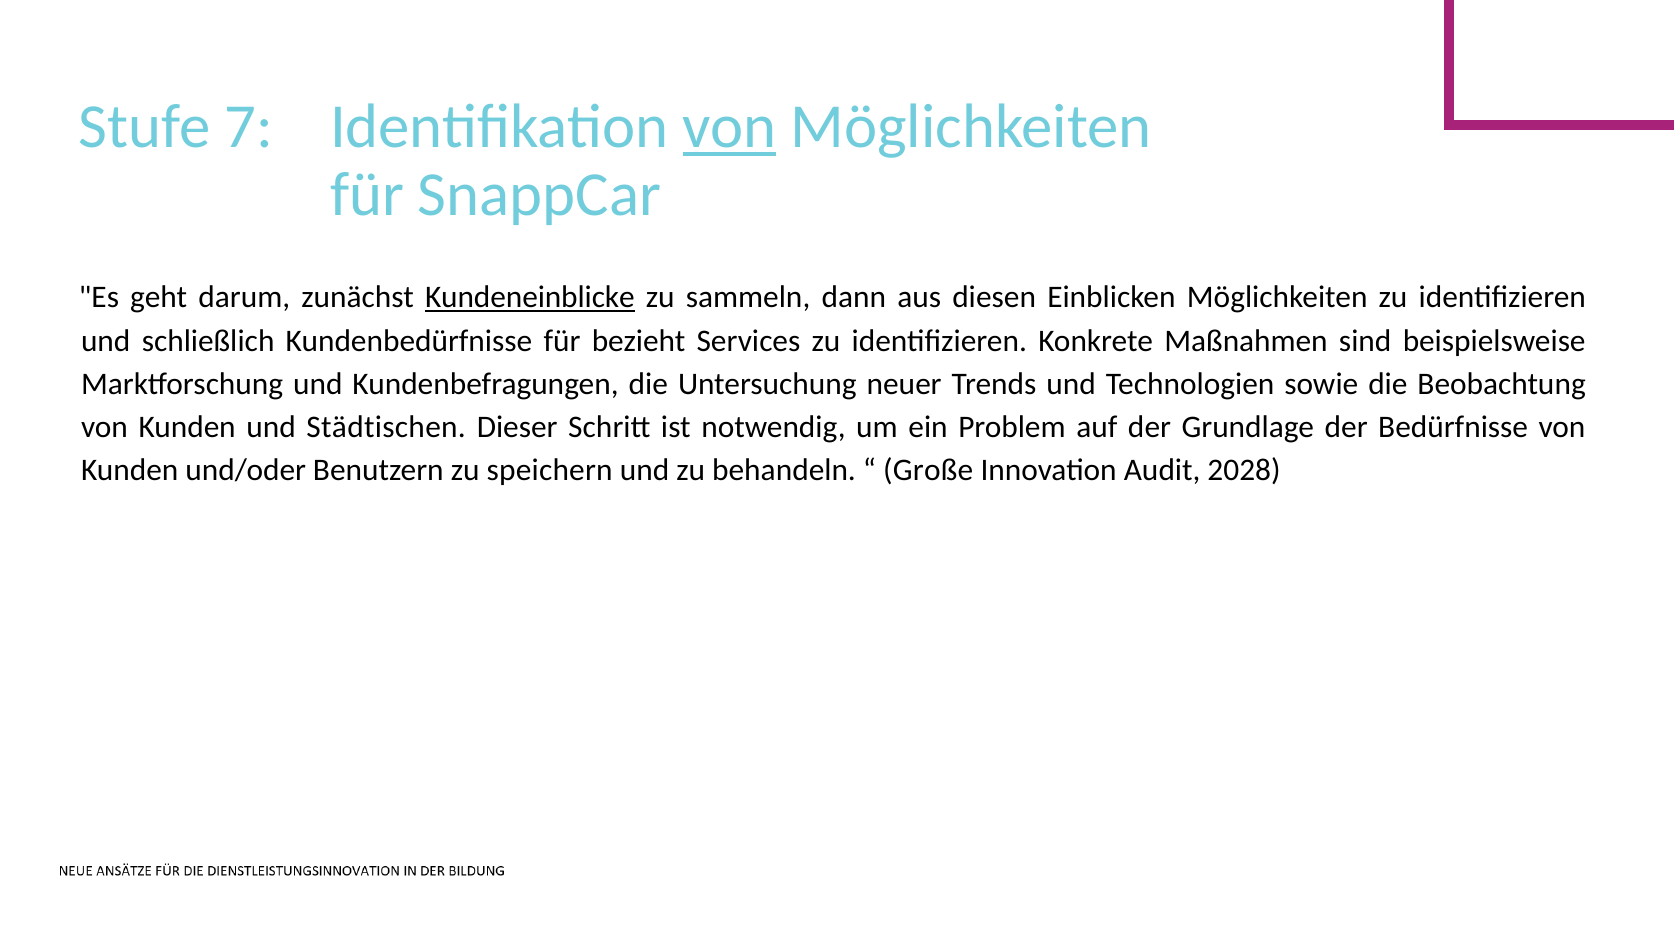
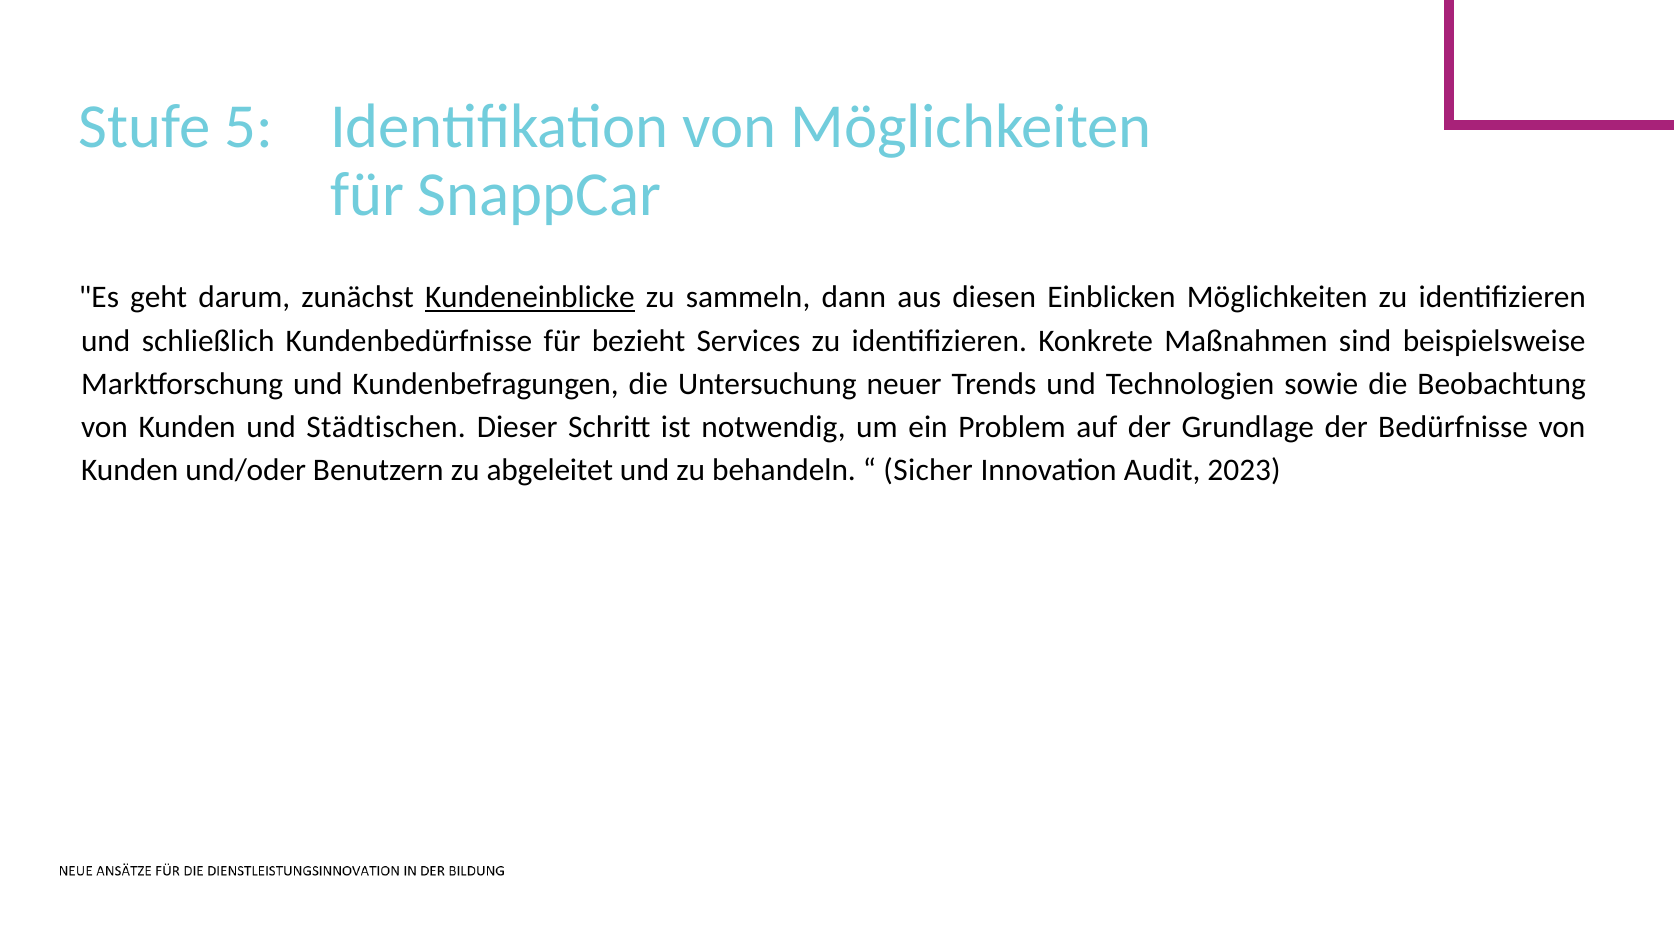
7: 7 -> 5 (249, 127)
von underline: present -> none (730, 127)
speichern: speichern -> abgeleitet (550, 471)
Große: Große -> Sicher (928, 471)
2028: 2028 -> 2023 (1244, 471)
